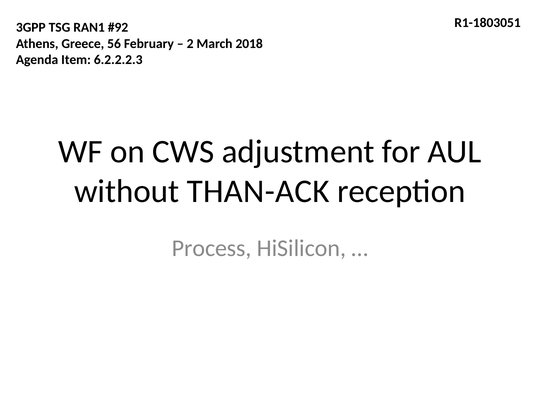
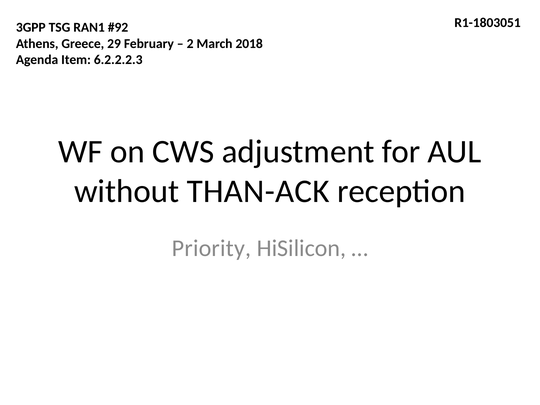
56: 56 -> 29 (114, 44)
Process: Process -> Priority (212, 248)
